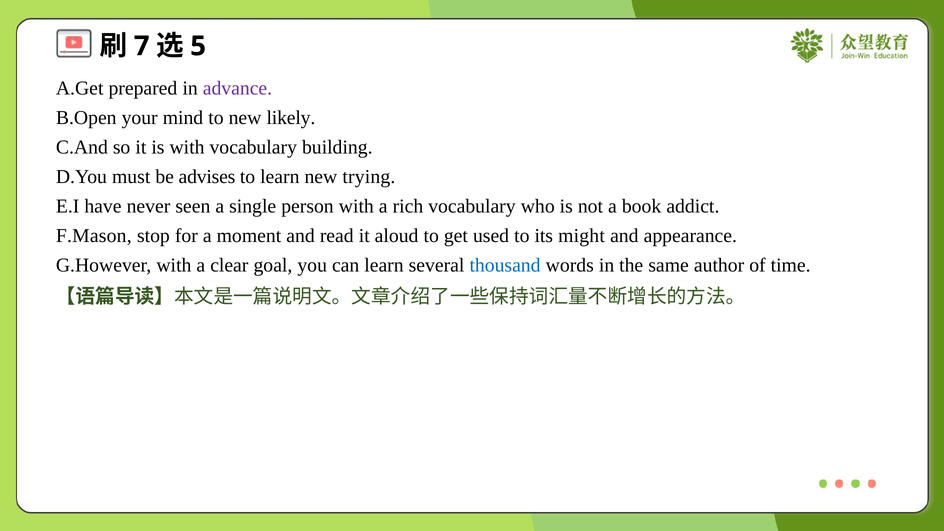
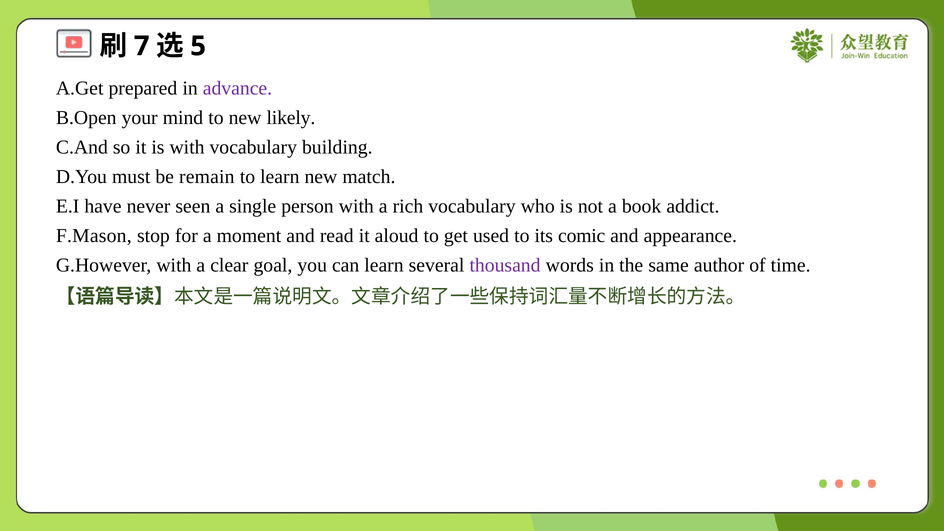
advises: advises -> remain (207, 177)
trying: trying -> match (369, 177)
might: might -> comic (582, 236)
thousand colour: blue -> purple (505, 265)
